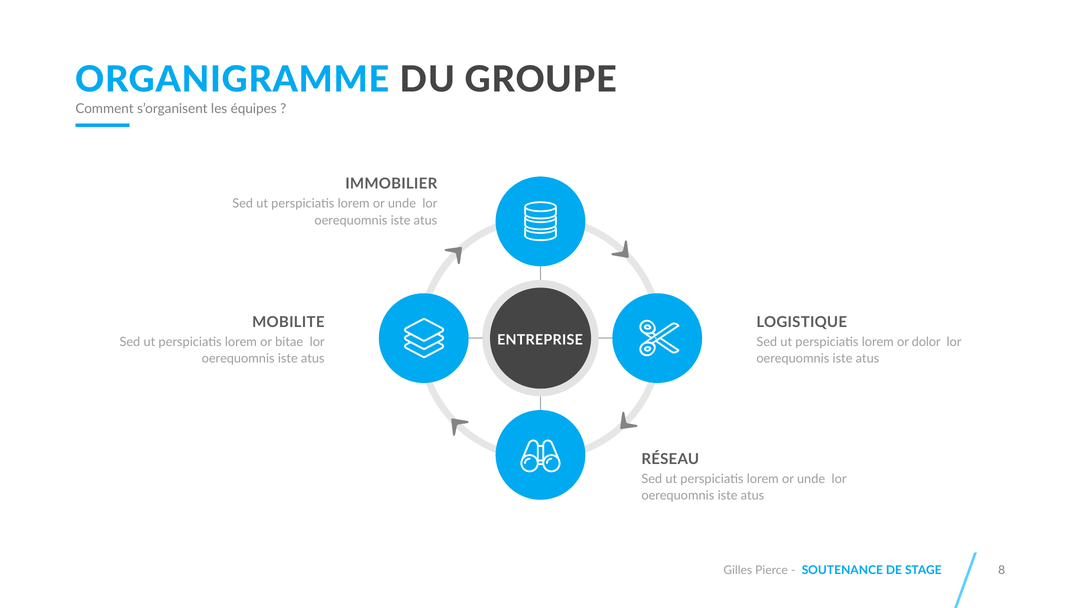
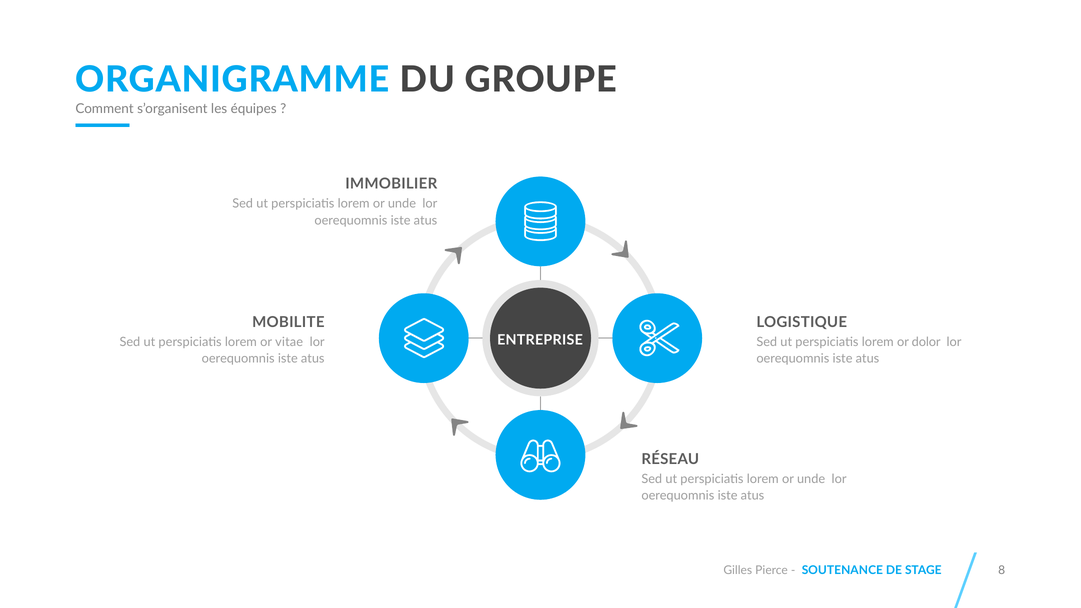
bitae: bitae -> vitae (289, 342)
